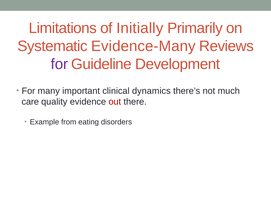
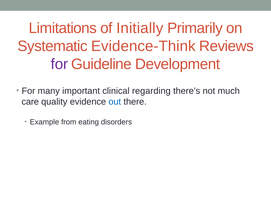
Evidence-Many: Evidence-Many -> Evidence-Think (143, 46)
dynamics: dynamics -> regarding (151, 91)
out colour: red -> blue (115, 102)
